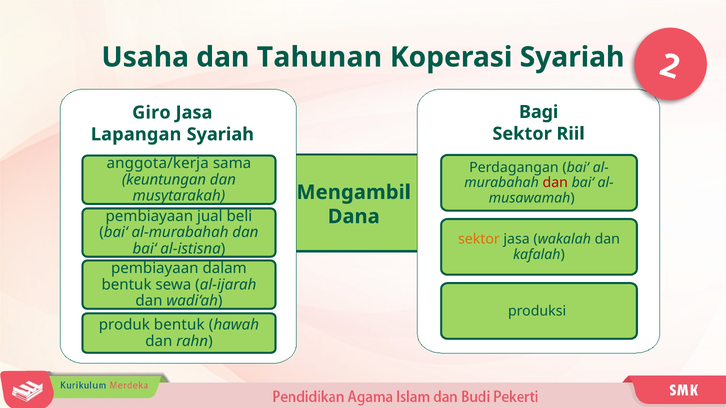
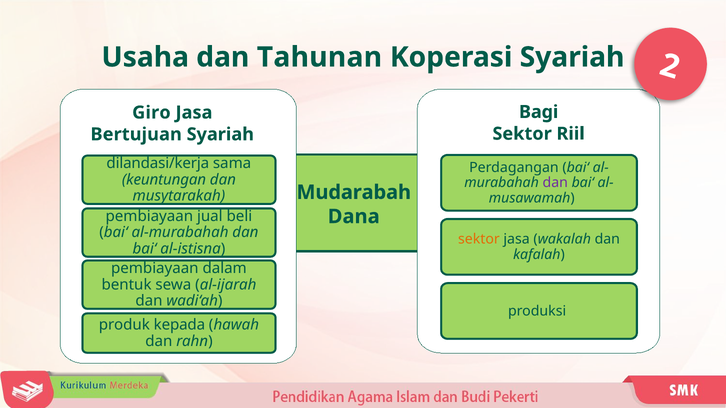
Lapangan: Lapangan -> Bertujuan (136, 134)
anggota/kerja: anggota/kerja -> dilandasi/kerja (158, 163)
dan colour: red -> purple (555, 183)
Mengambil: Mengambil -> Mudarabah (354, 193)
produk bentuk: bentuk -> kepada (179, 325)
